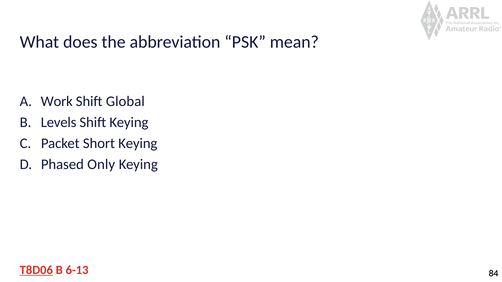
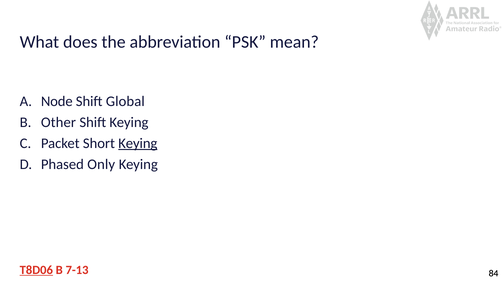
Work: Work -> Node (57, 101)
Levels: Levels -> Other (58, 122)
Keying underline: none -> present (138, 143)
6-13: 6-13 -> 7-13 (77, 270)
